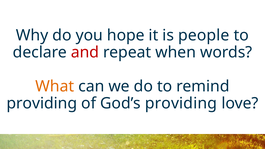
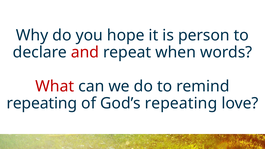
people: people -> person (204, 35)
What colour: orange -> red (55, 86)
providing: providing -> repeating (42, 103)
God’s providing: providing -> repeating (181, 103)
